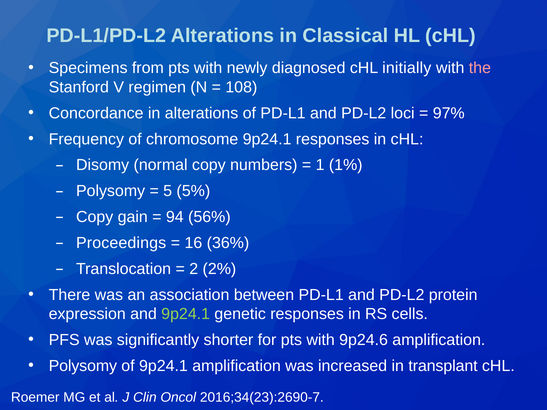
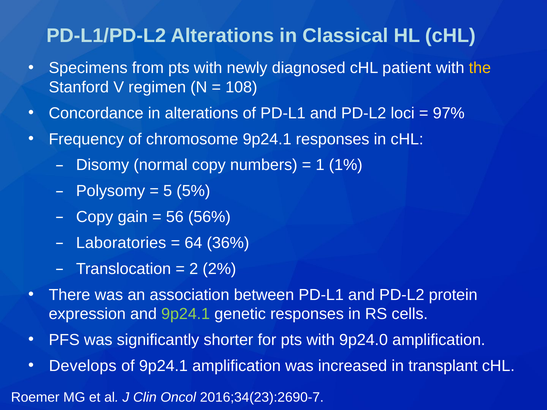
initially: initially -> patient (407, 68)
the colour: pink -> yellow (480, 68)
94: 94 -> 56 (175, 217)
Proceedings: Proceedings -> Laboratories (121, 243)
16: 16 -> 64 (193, 243)
9p24.6: 9p24.6 -> 9p24.0 (364, 340)
Polysomy: Polysomy -> Develops (83, 366)
